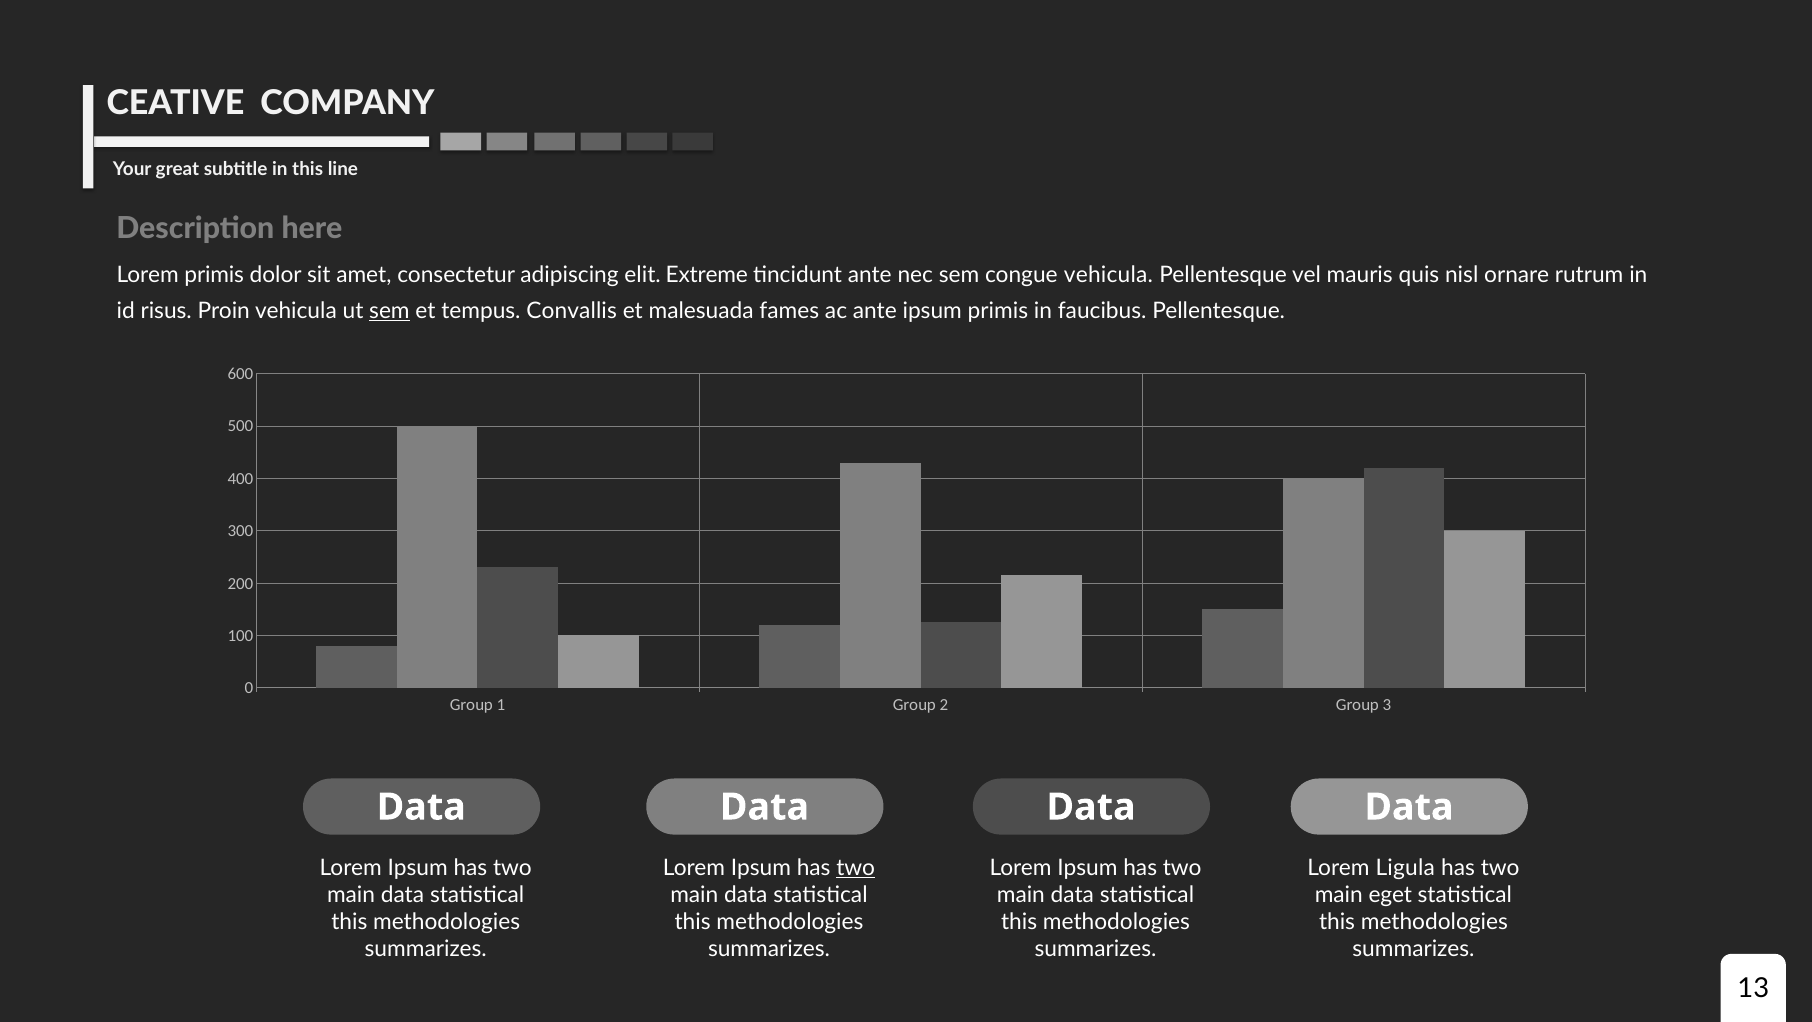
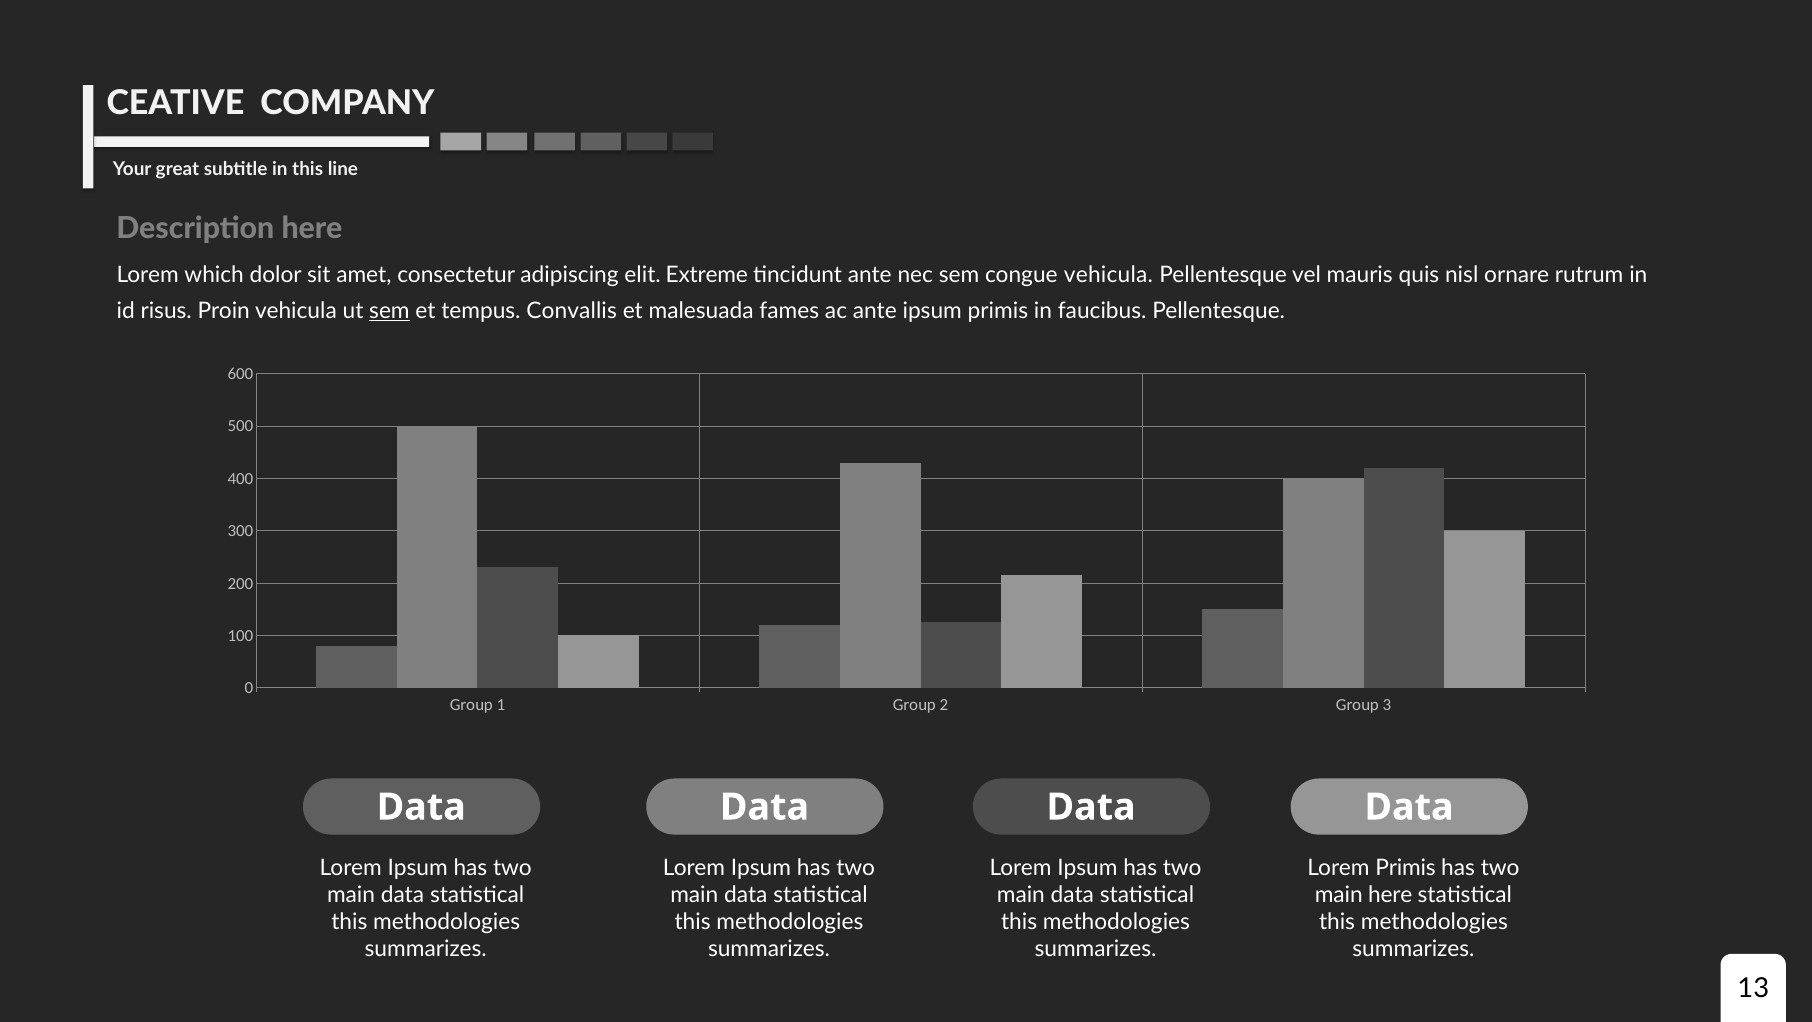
Lorem primis: primis -> which (214, 275)
two underline: present -> none (856, 868)
Lorem Ligula: Ligula -> Primis (1405, 868)
main eget: eget -> here (1390, 895)
